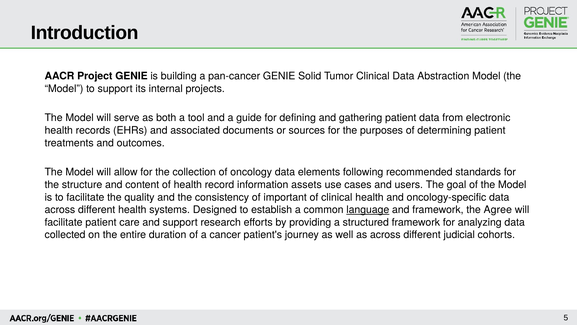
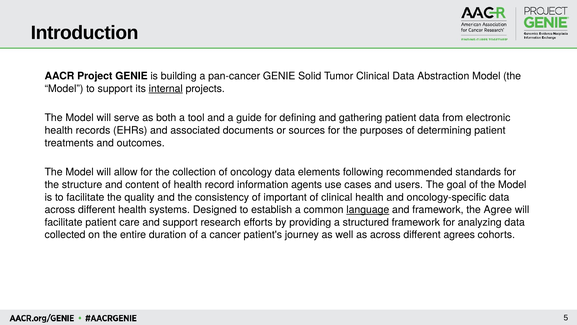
internal underline: none -> present (166, 88)
assets: assets -> agents (307, 184)
judicial: judicial -> agrees (459, 235)
